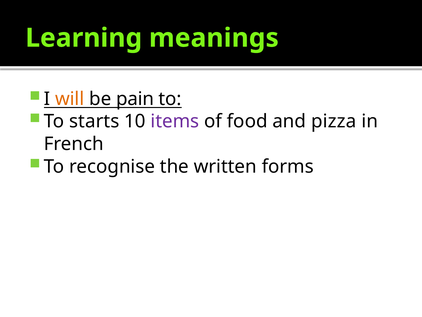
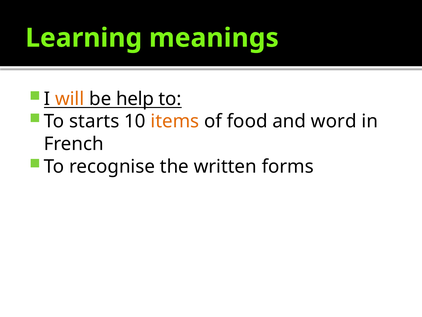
pain: pain -> help (135, 99)
items colour: purple -> orange (175, 121)
pizza: pizza -> word (334, 121)
